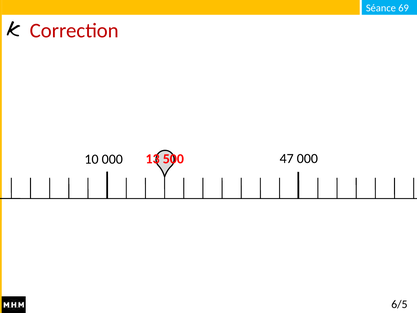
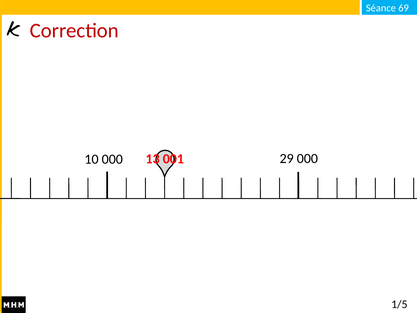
500: 500 -> 001 (173, 159)
47: 47 -> 29 (287, 158)
6/5: 6/5 -> 1/5 (399, 304)
